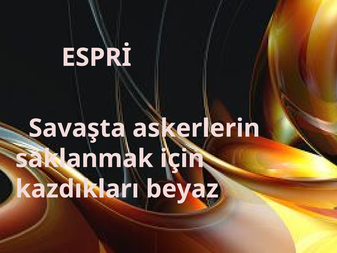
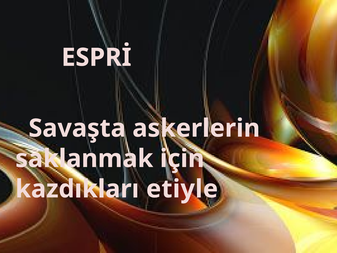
beyaz: beyaz -> etiyle (182, 189)
